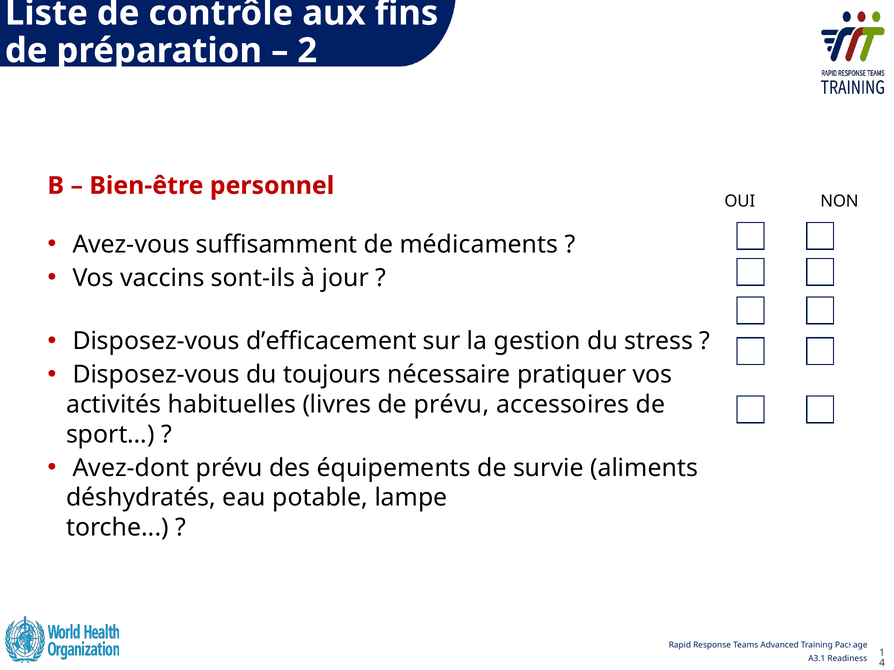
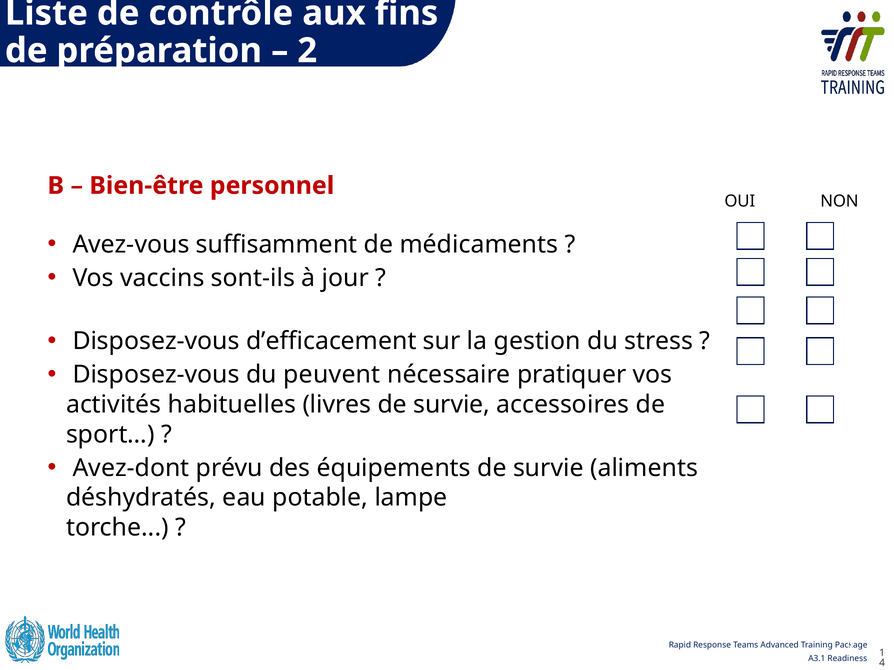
toujours: toujours -> peuvent (332, 375)
livres de prévu: prévu -> survie (452, 405)
